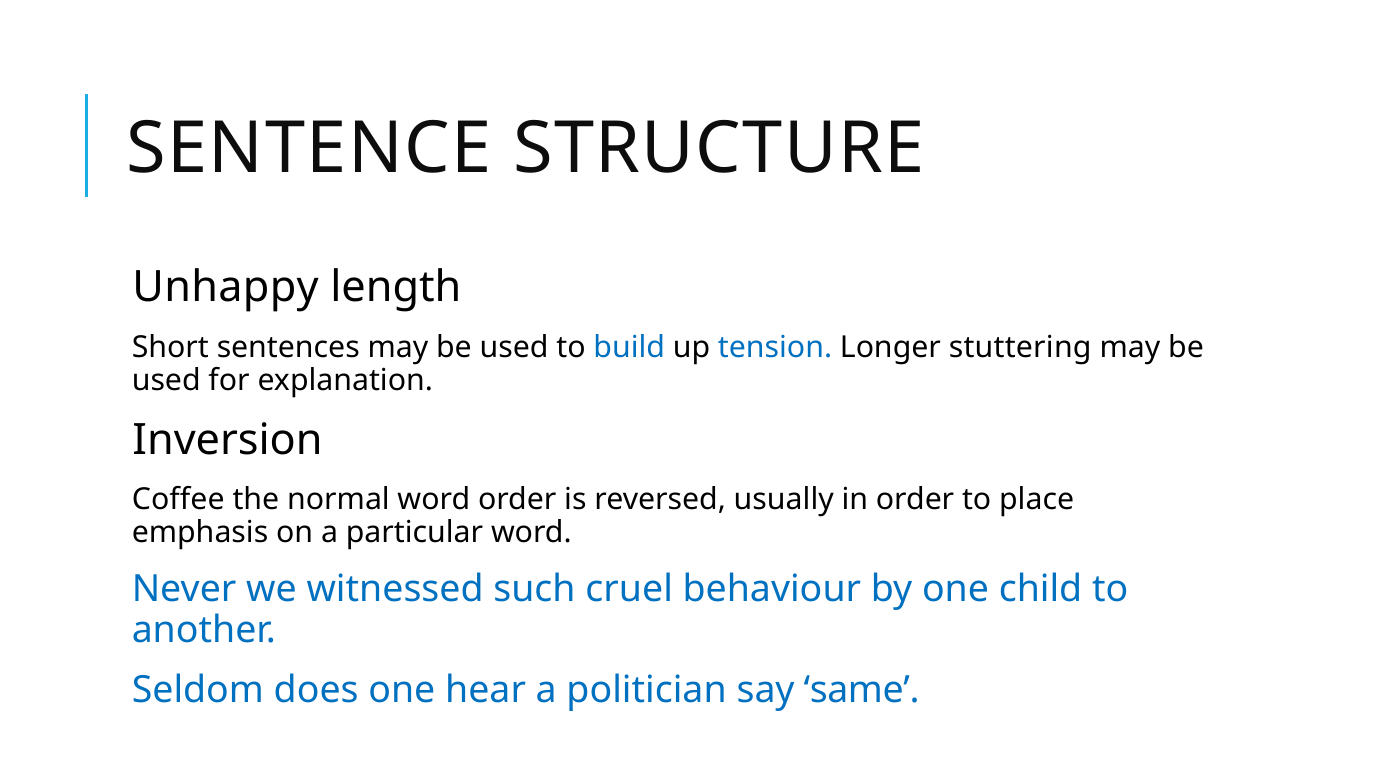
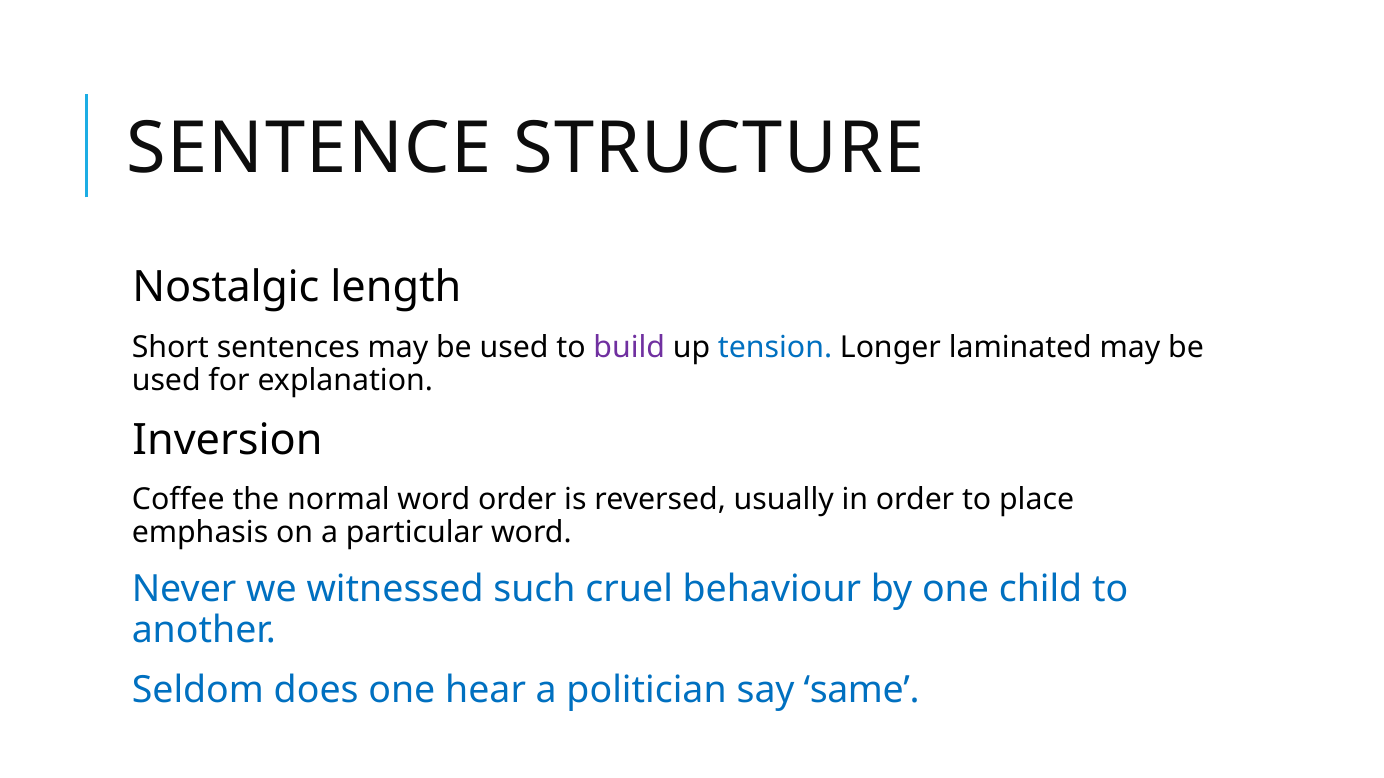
Unhappy: Unhappy -> Nostalgic (226, 288)
build colour: blue -> purple (629, 348)
stuttering: stuttering -> laminated (1020, 348)
